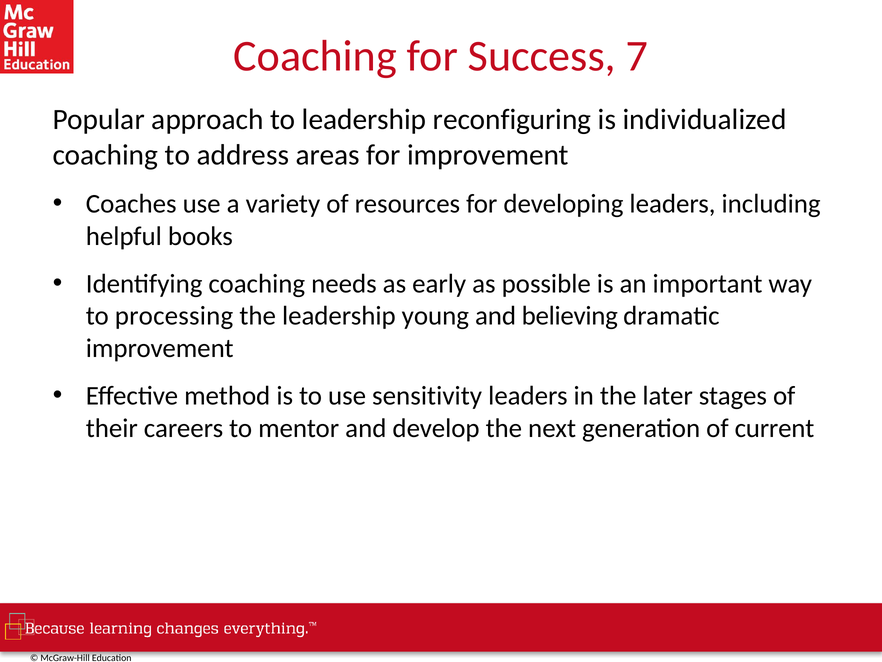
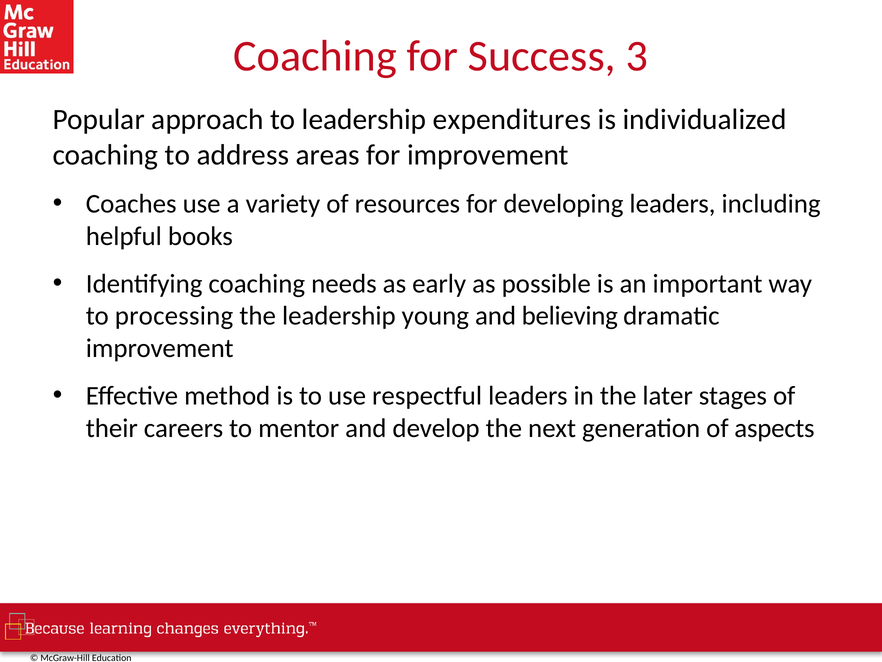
7: 7 -> 3 (637, 56)
reconfiguring: reconfiguring -> expenditures (512, 120)
sensitivity: sensitivity -> respectful (427, 396)
current: current -> aspects (775, 428)
